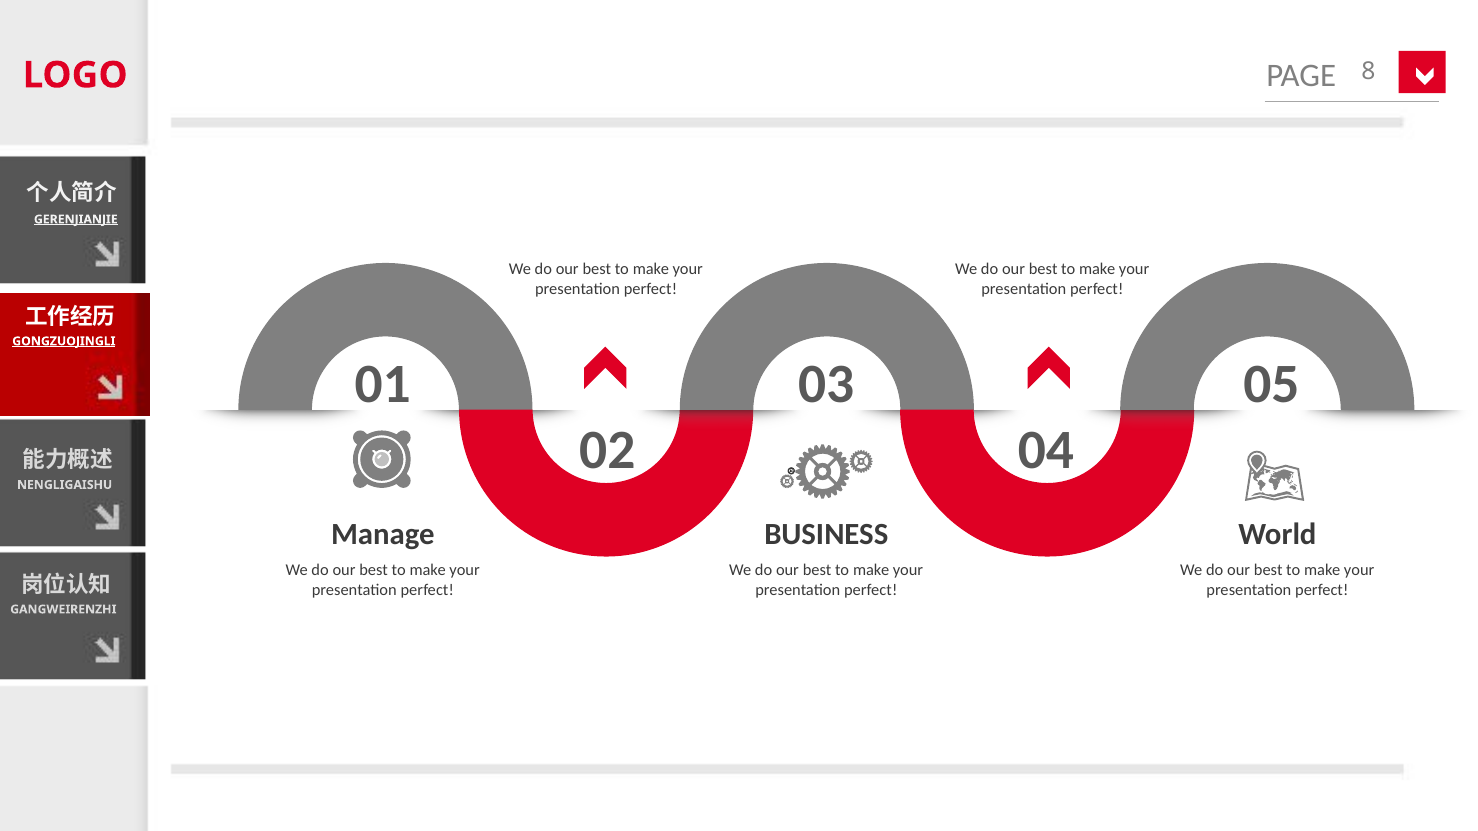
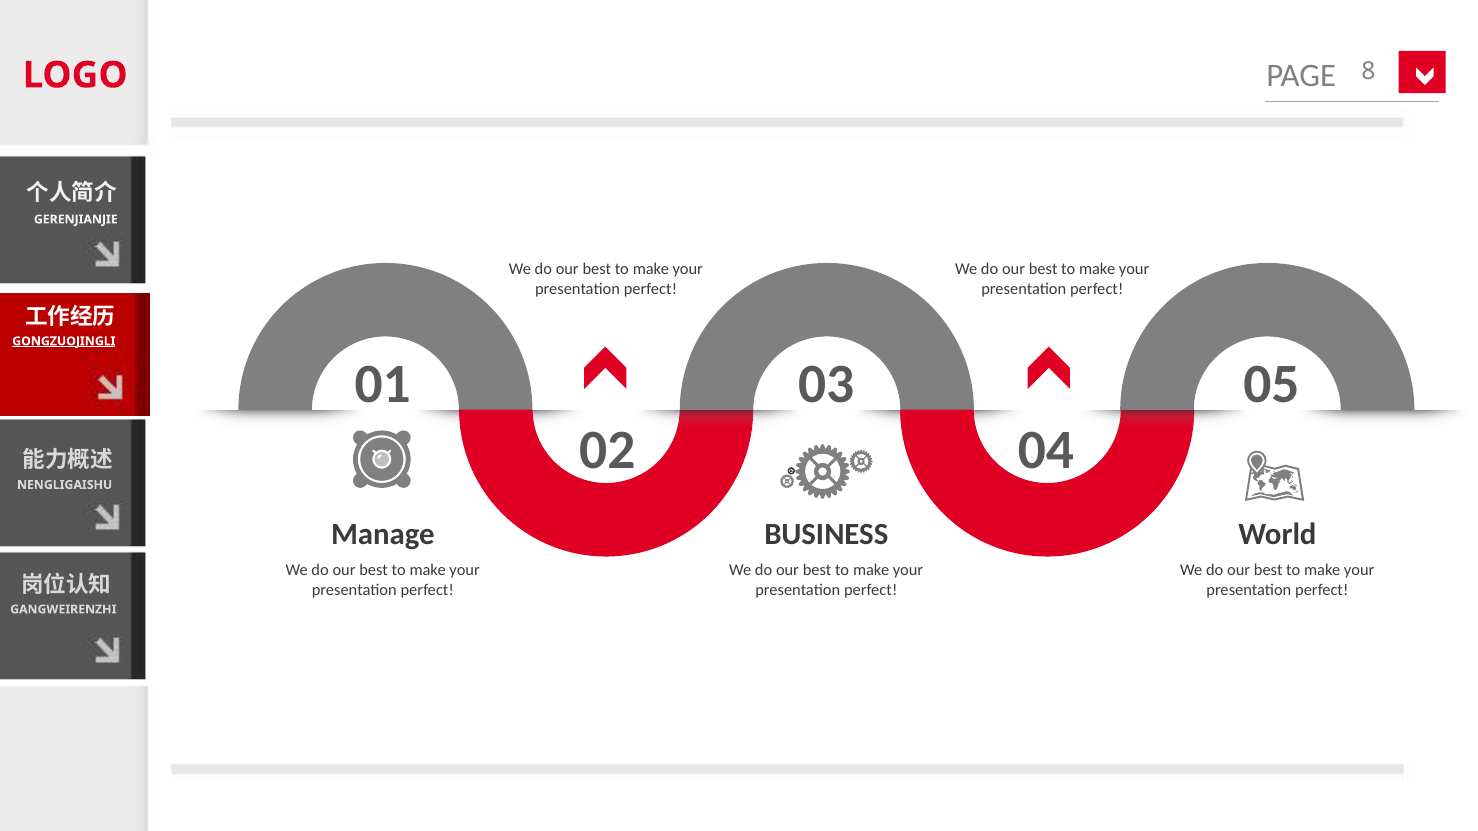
GERENJIANJIE underline: present -> none (76, 219)
